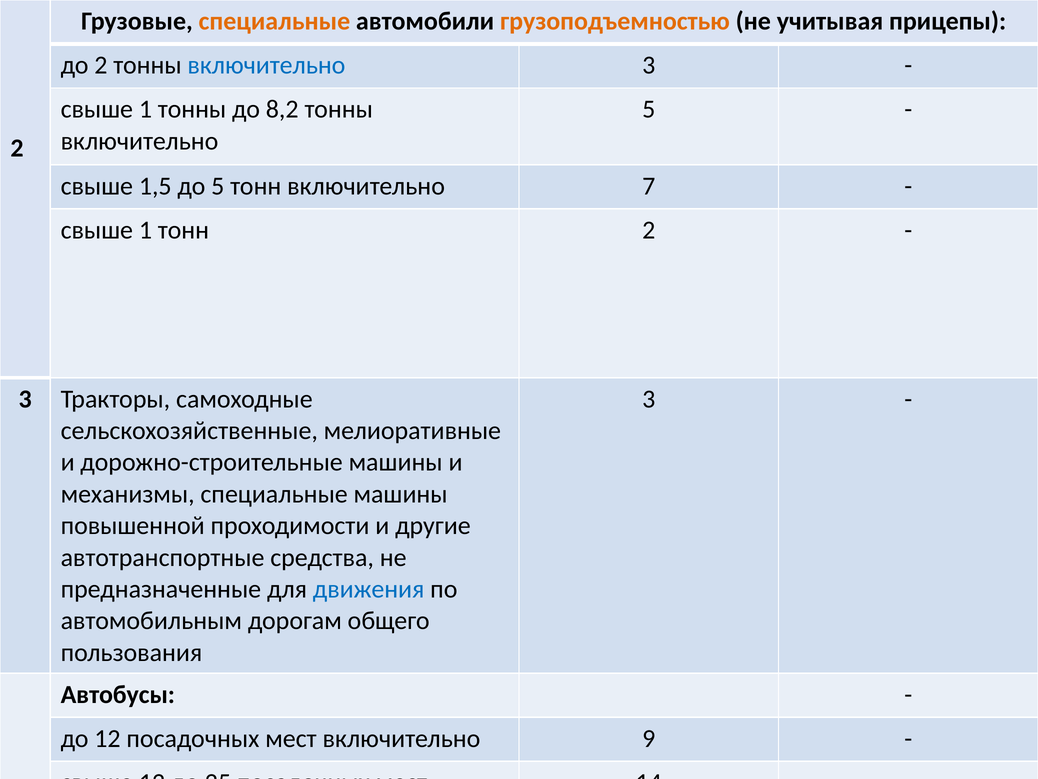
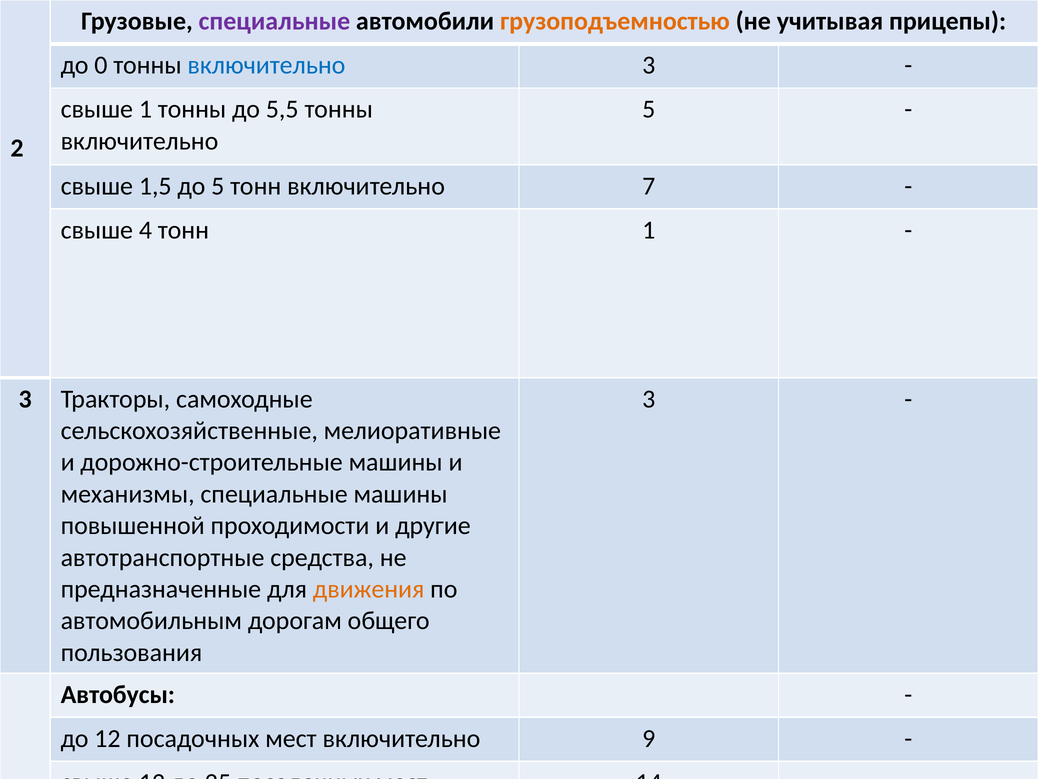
специальные colour: orange -> purple (274, 21)
до 2: 2 -> 0 (101, 65)
8,2: 8,2 -> 5,5 (282, 109)
1: 1 -> 4 (146, 230)
тонн 2: 2 -> 1 (649, 230)
движения colour: blue -> orange (369, 589)
